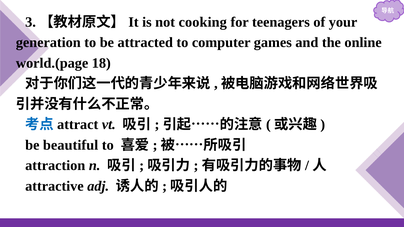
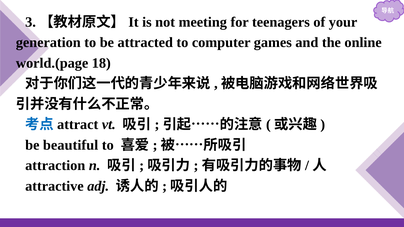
cooking: cooking -> meeting (203, 22)
